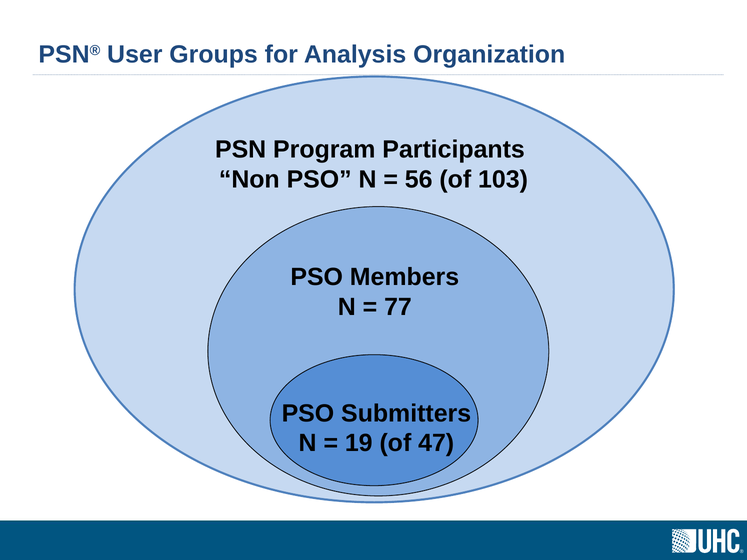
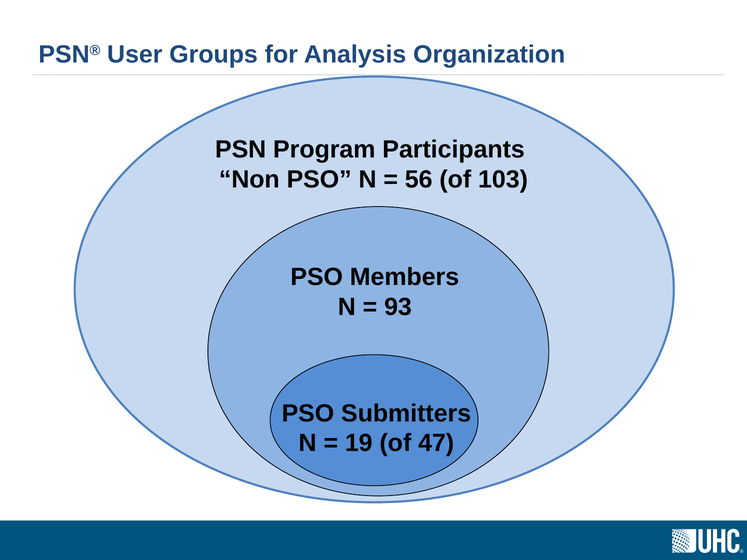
77: 77 -> 93 (398, 307)
